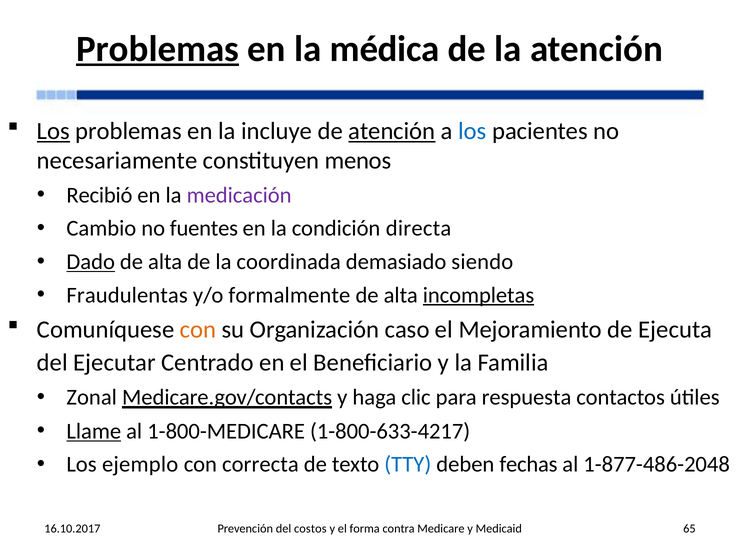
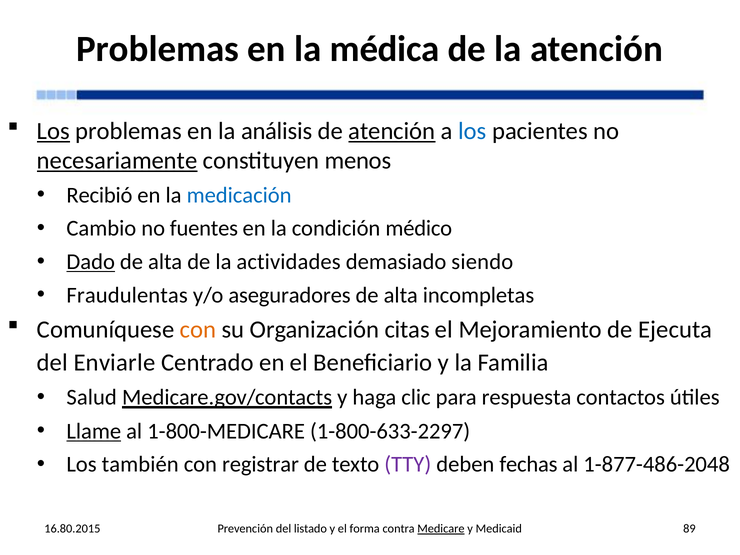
Problemas underline: present -> none (158, 49)
incluye: incluye -> análisis (277, 131)
necesariamente underline: none -> present (117, 161)
medicación colour: purple -> blue (239, 195)
directa: directa -> médico (419, 229)
coordinada: coordinada -> actividades (289, 262)
formalmente: formalmente -> aseguradores (290, 295)
incompletas underline: present -> none (479, 295)
caso: caso -> citas (407, 330)
Ejecutar: Ejecutar -> Enviarle (114, 362)
Zonal: Zonal -> Salud (92, 398)
1-800-633-4217: 1-800-633-4217 -> 1-800-633-2297 (390, 431)
ejemplo: ejemplo -> también (140, 465)
correcta: correcta -> registrar (260, 465)
TTY colour: blue -> purple (408, 465)
16.10.2017: 16.10.2017 -> 16.80.2015 (72, 529)
costos: costos -> listado (310, 529)
Medicare underline: none -> present (441, 529)
65: 65 -> 89 (689, 529)
